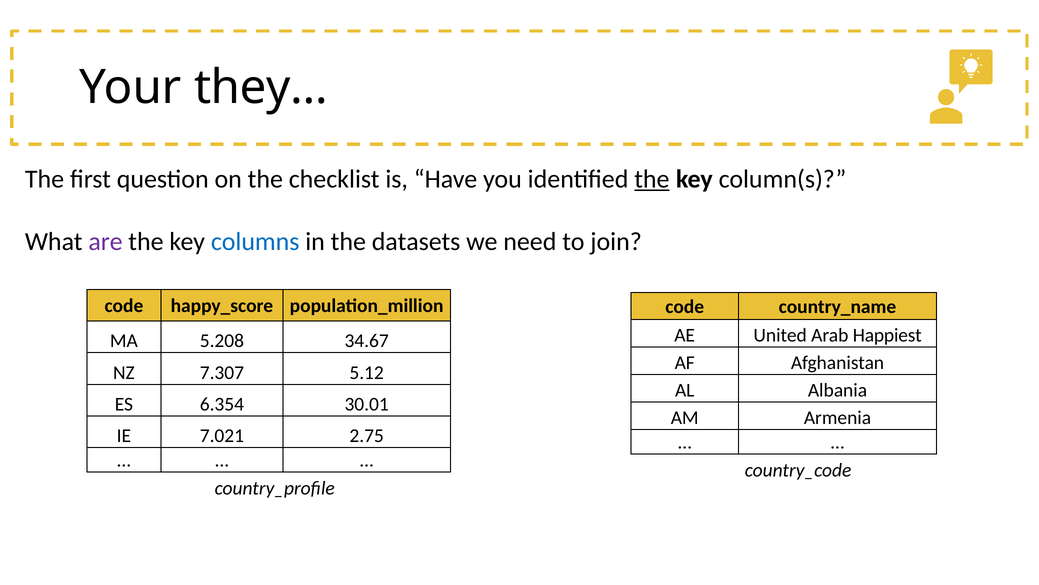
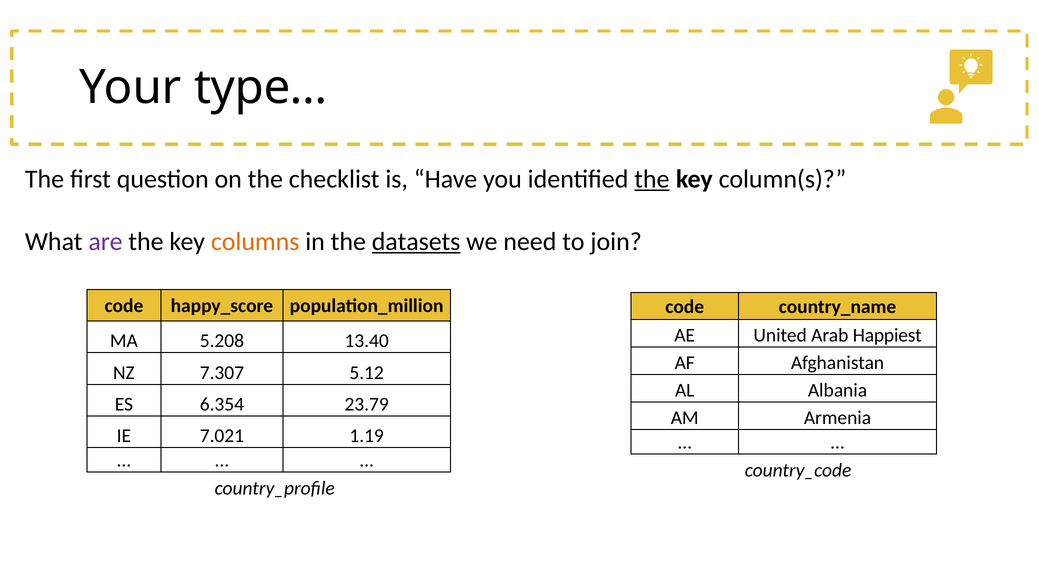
they…: they… -> type… (261, 87)
columns colour: blue -> orange (255, 241)
datasets underline: none -> present (416, 241)
34.67: 34.67 -> 13.40 (367, 341)
30.01: 30.01 -> 23.79 (367, 404)
2.75: 2.75 -> 1.19 (367, 436)
